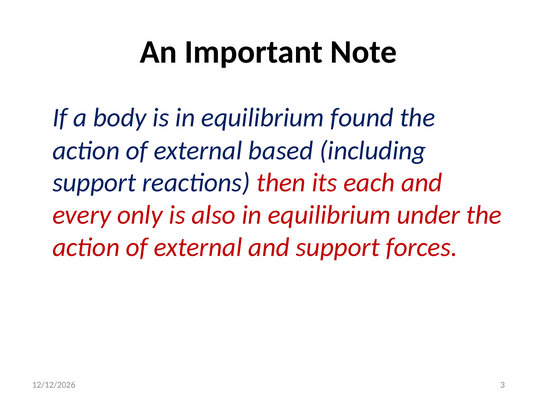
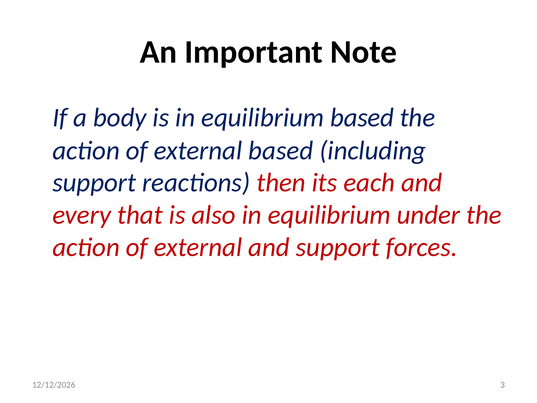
equilibrium found: found -> based (362, 118)
only: only -> that (140, 215)
